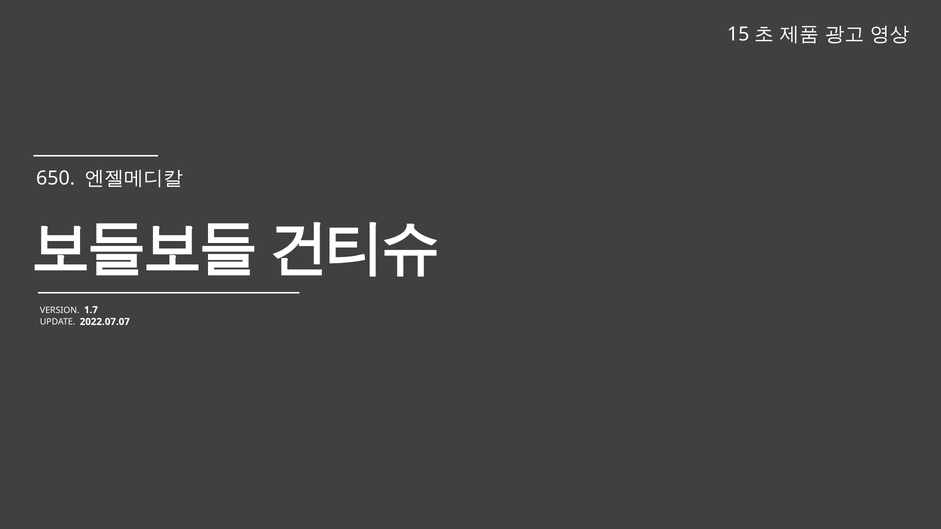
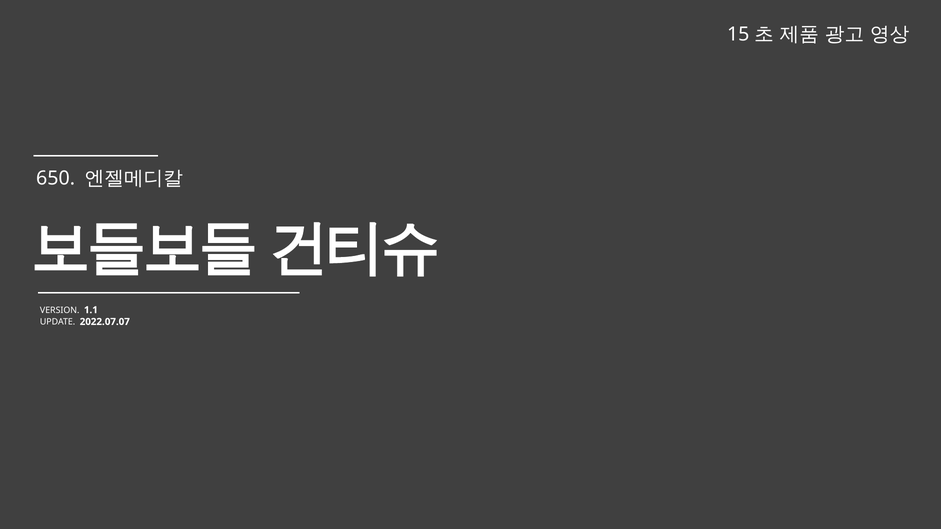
1.7: 1.7 -> 1.1 (91, 310)
